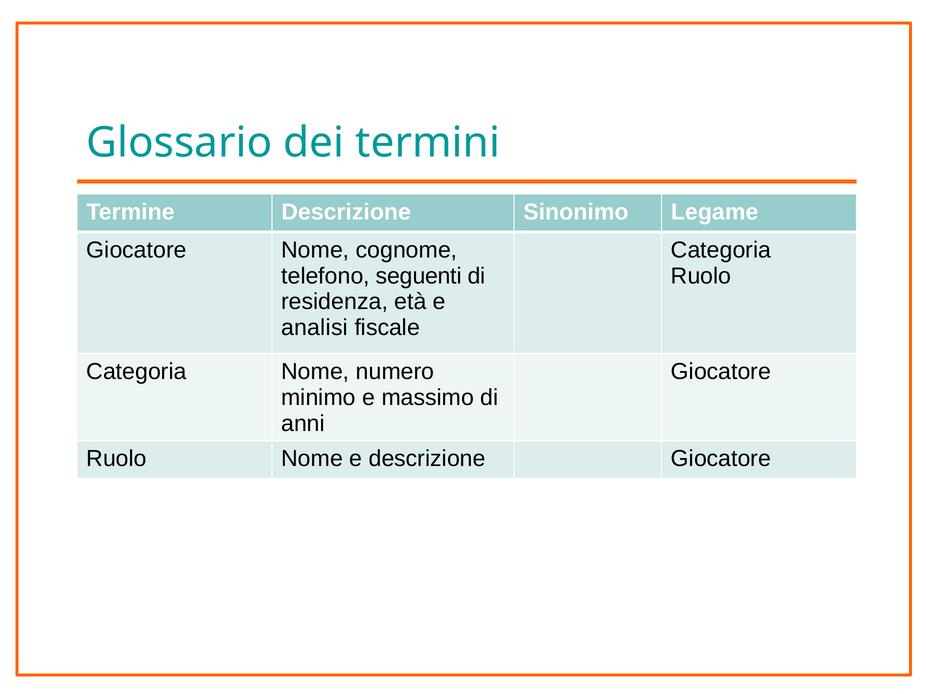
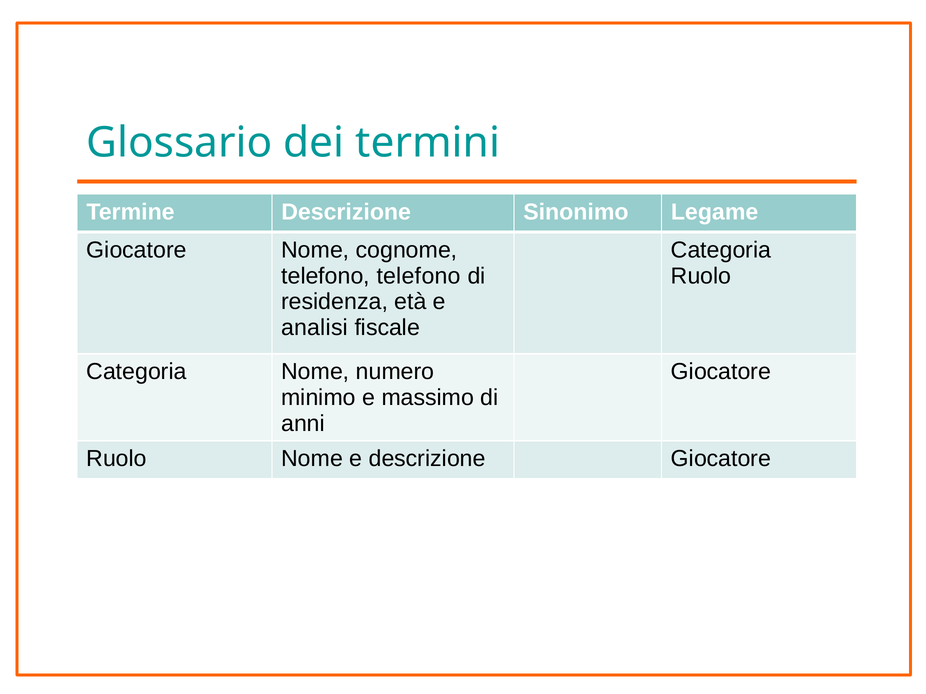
telefono seguenti: seguenti -> telefono (419, 276)
